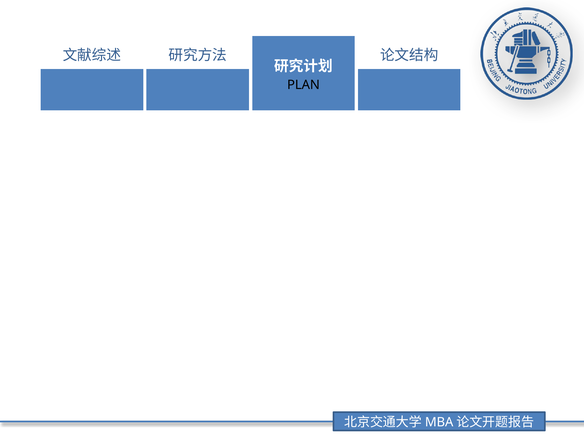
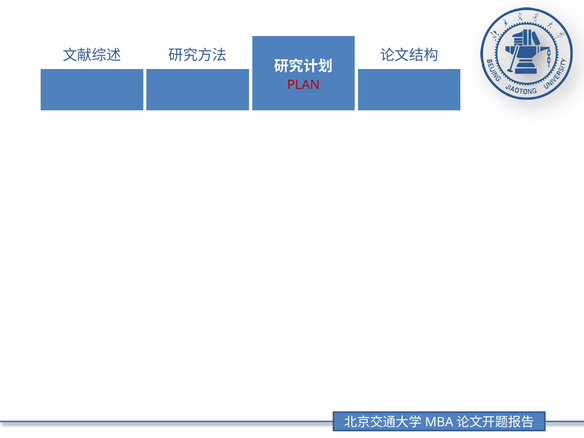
PLAN colour: black -> red (303, 85)
